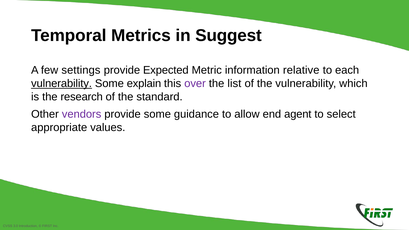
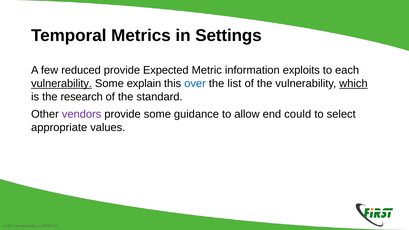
Suggest: Suggest -> Settings (228, 36)
settings: settings -> reduced (81, 70)
relative: relative -> exploits (301, 70)
over colour: purple -> blue (195, 83)
which underline: none -> present (353, 83)
agent: agent -> could (298, 114)
